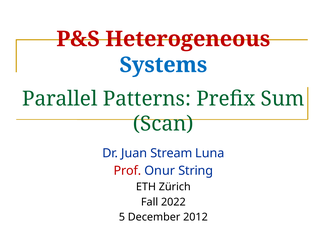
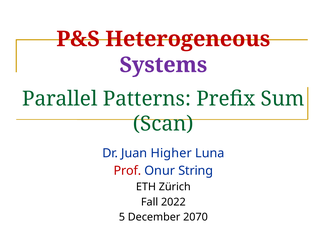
Systems colour: blue -> purple (163, 65)
Stream: Stream -> Higher (171, 153)
2012: 2012 -> 2070 (195, 217)
